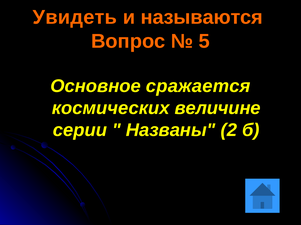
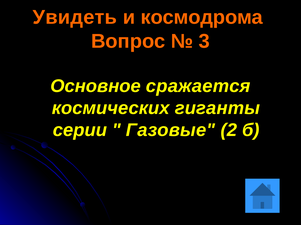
называются: называются -> космодрома (202, 17)
5: 5 -> 3 (204, 41)
величине: величине -> гиганты (217, 108)
Названы: Названы -> Газовые (171, 131)
